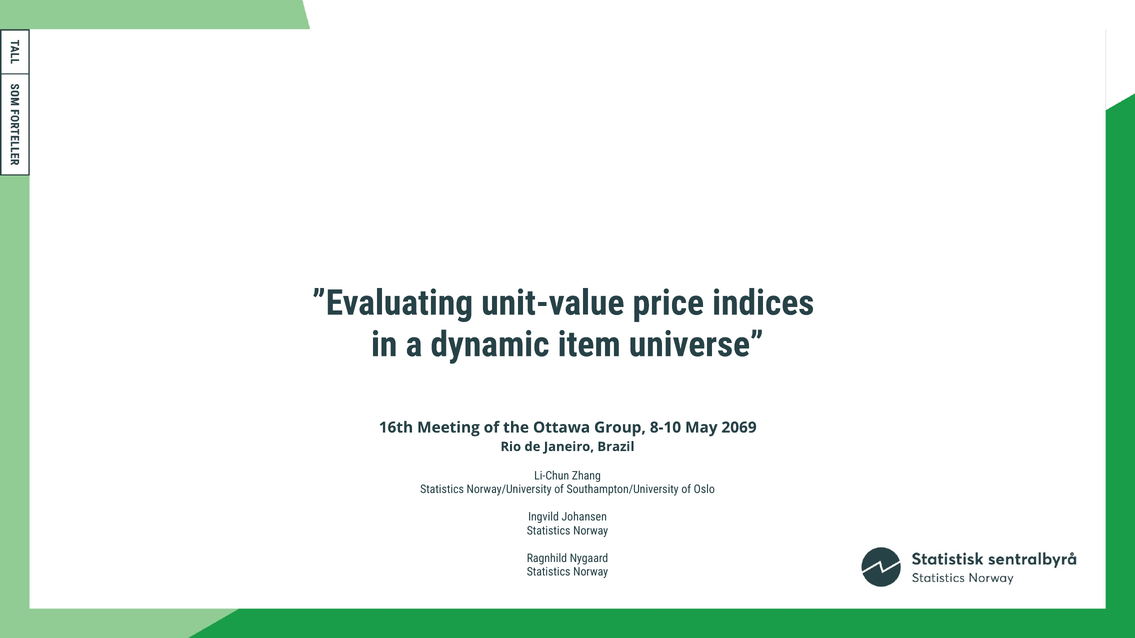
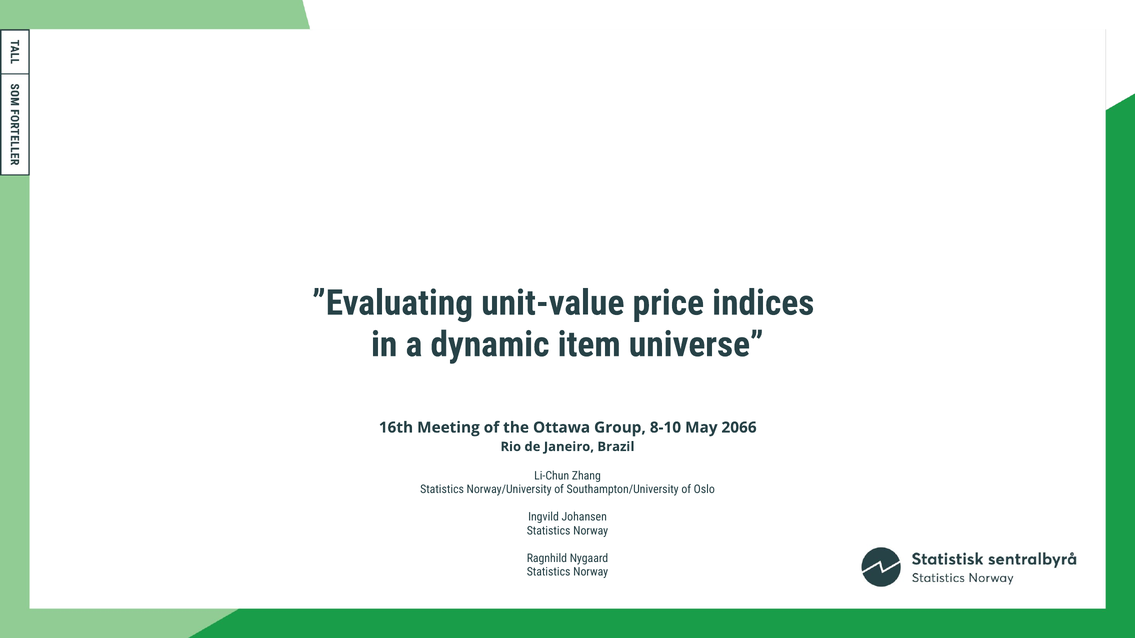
2069: 2069 -> 2066 (739, 428)
